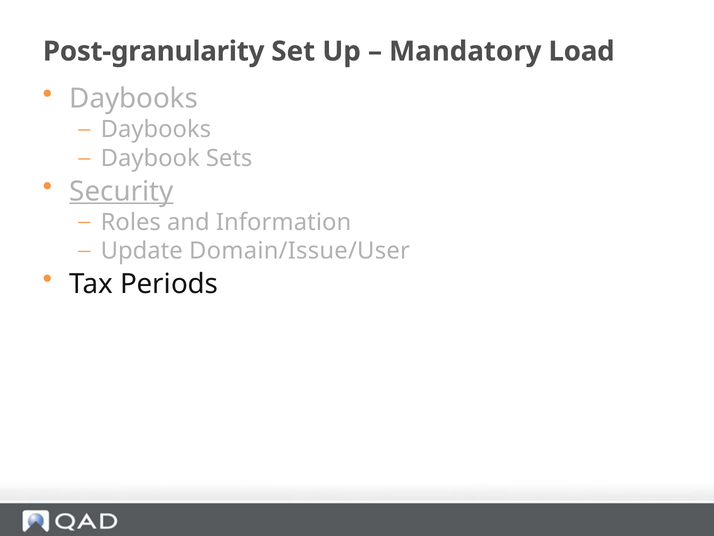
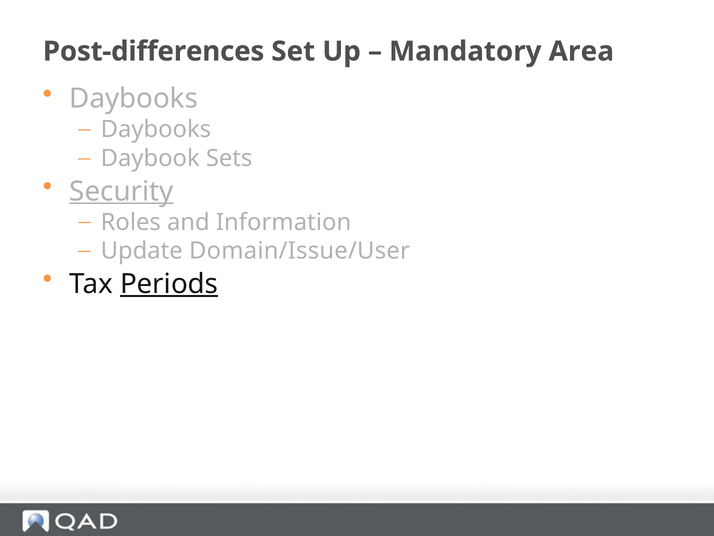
Post-granularity: Post-granularity -> Post-differences (154, 51)
Load: Load -> Area (581, 51)
Periods underline: none -> present (169, 284)
